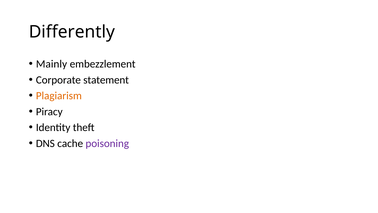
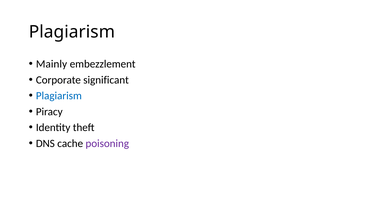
Differently: Differently -> Plagiarism (72, 32)
statement: statement -> significant (106, 80)
Plagiarism colour: orange -> blue (59, 96)
